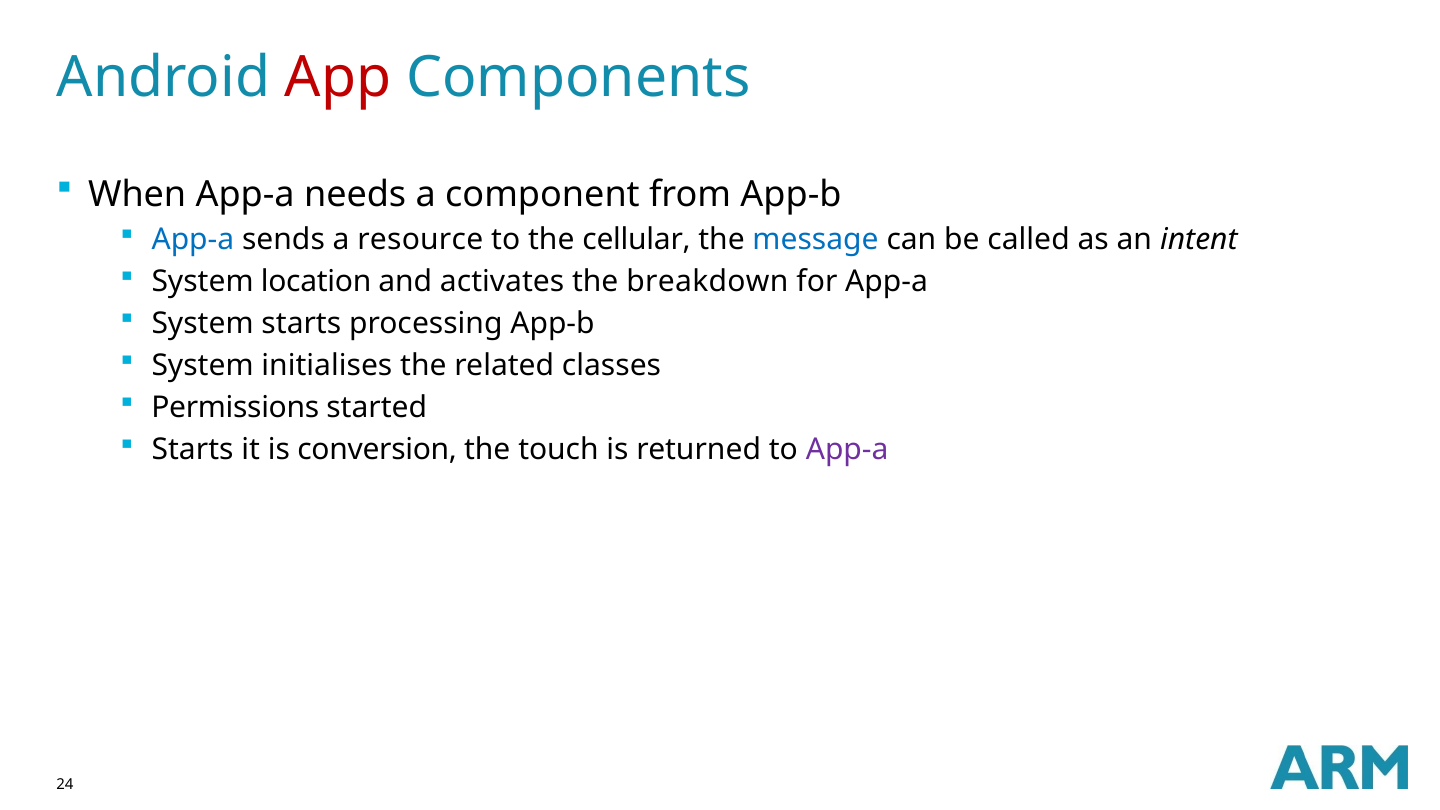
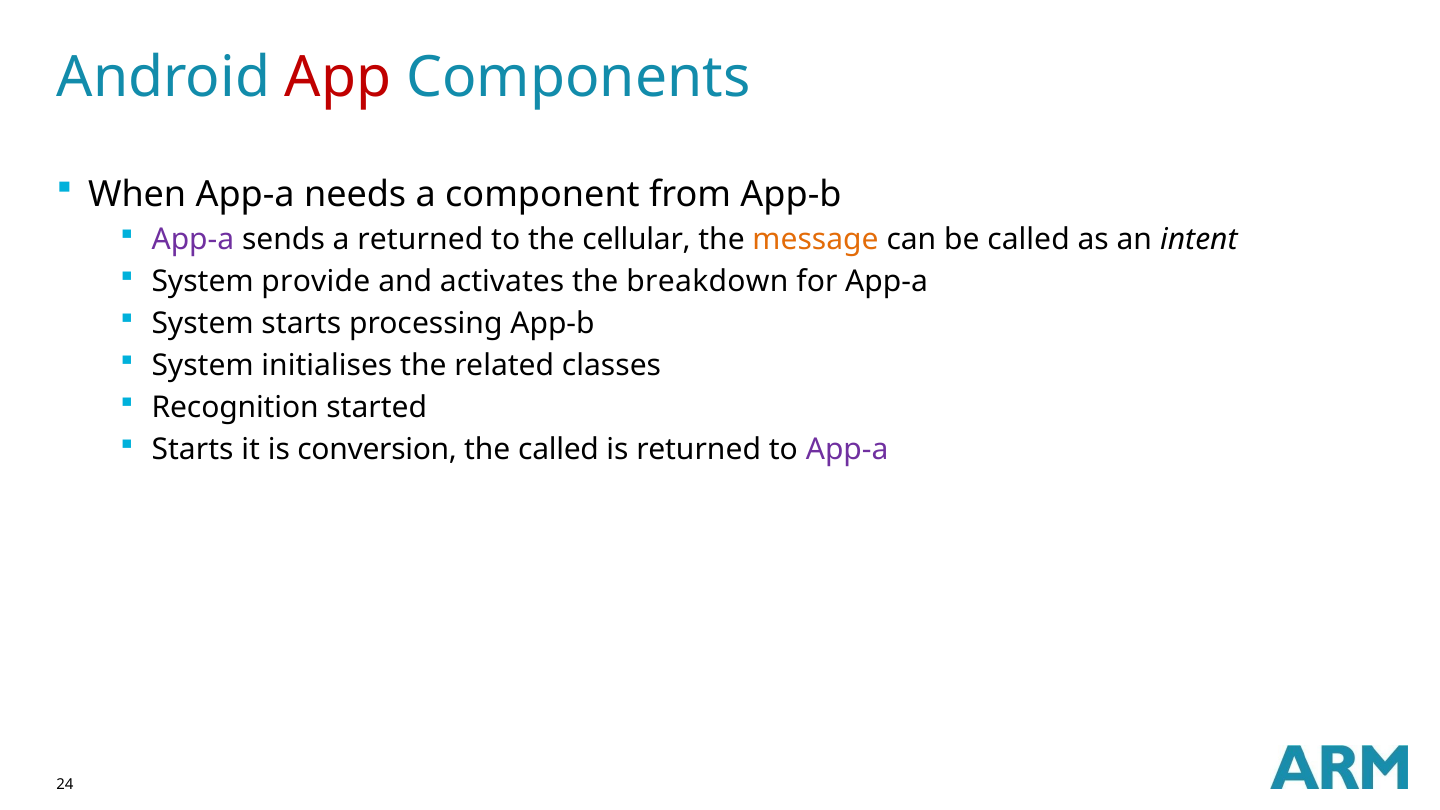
App-a colour: blue -> purple (193, 239)
a resource: resource -> returned (420, 239)
message colour: blue -> orange (816, 239)
location: location -> provide (316, 282)
Permissions: Permissions -> Recognition (235, 408)
the touch: touch -> called (559, 450)
